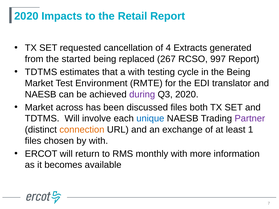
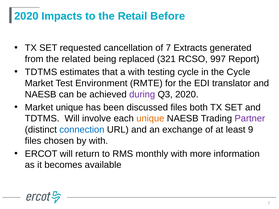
Retail Report: Report -> Before (168, 16)
of 4: 4 -> 7 (168, 48)
started: started -> related (76, 59)
267: 267 -> 321 (166, 59)
the Being: Being -> Cycle (238, 72)
Market across: across -> unique (70, 107)
unique colour: blue -> orange (150, 119)
connection colour: orange -> blue (82, 130)
1: 1 -> 9 (251, 130)
